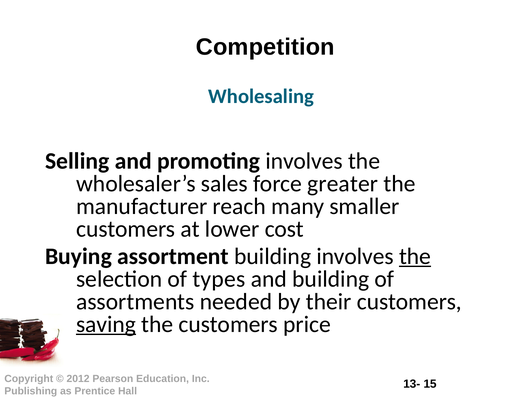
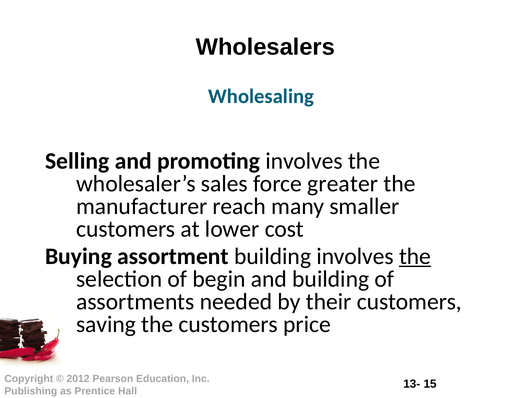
Competition: Competition -> Wholesalers (265, 47)
types: types -> begin (219, 279)
saving underline: present -> none (106, 324)
